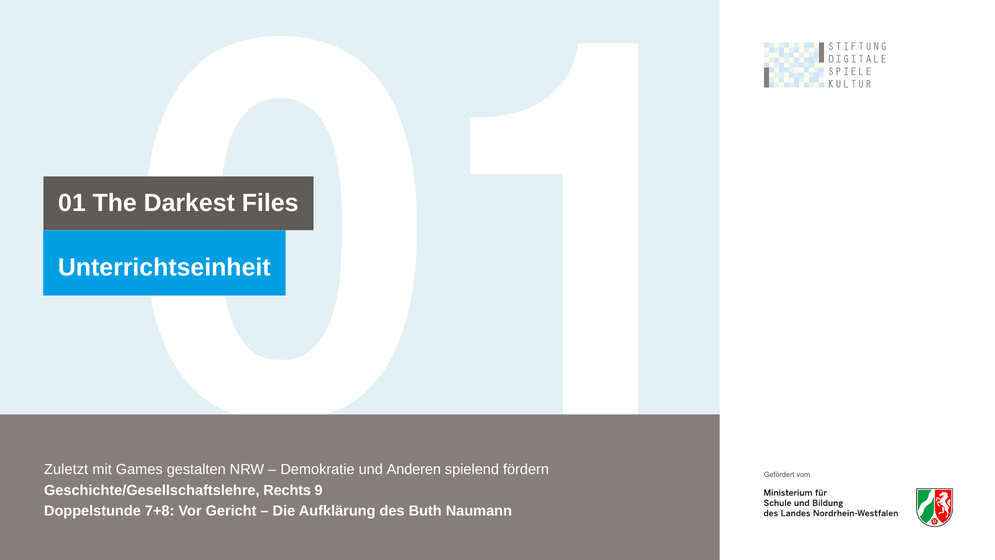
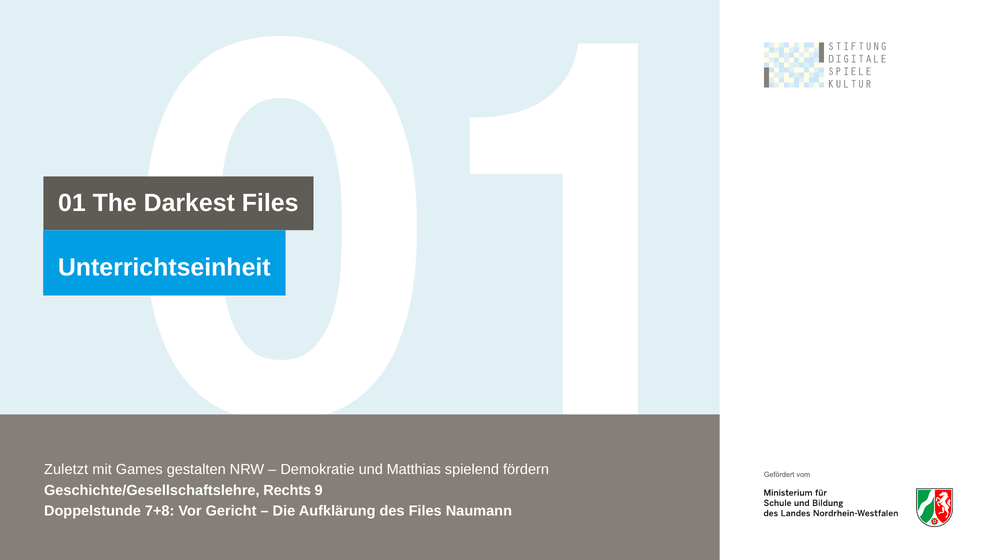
Anderen: Anderen -> Matthias (414, 469)
des Buth: Buth -> Files (425, 511)
